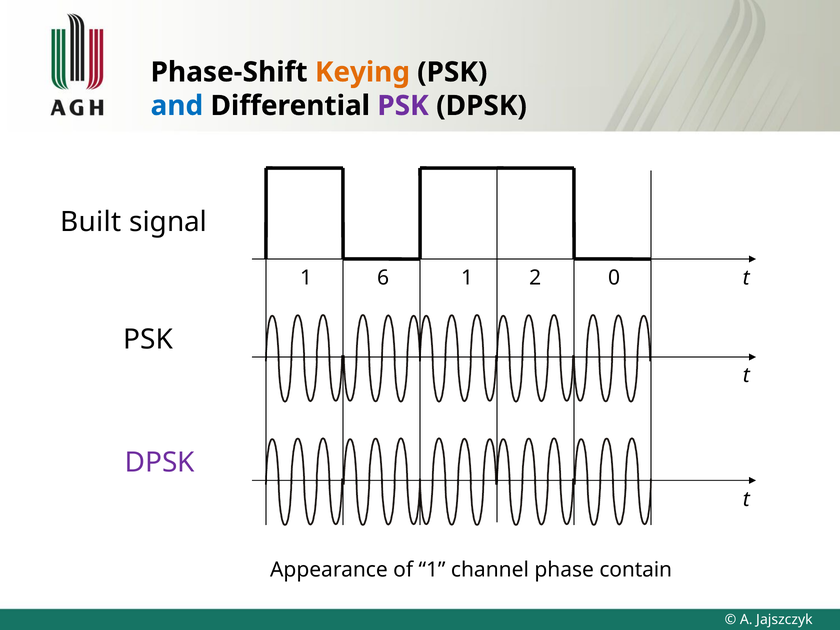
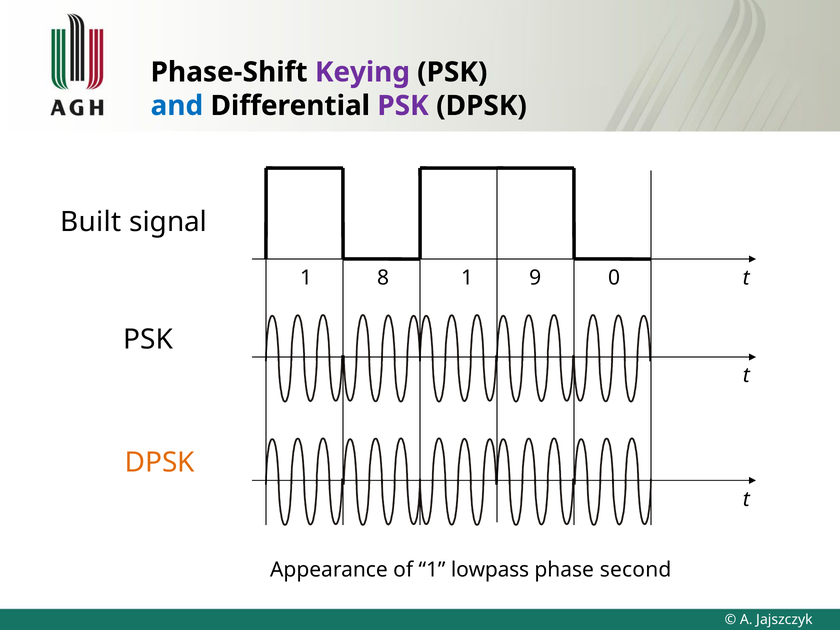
Keying colour: orange -> purple (362, 72)
6: 6 -> 8 (383, 278)
2: 2 -> 9 (535, 278)
DPSK colour: purple -> orange (160, 463)
channel: channel -> lowpass (490, 570)
contain: contain -> second (636, 570)
